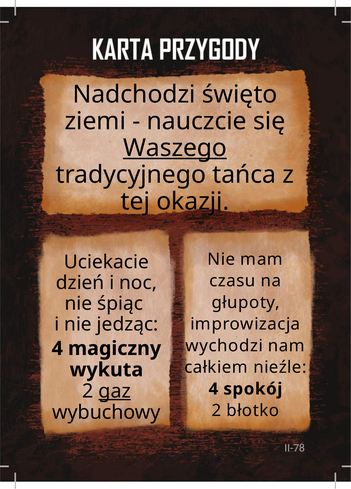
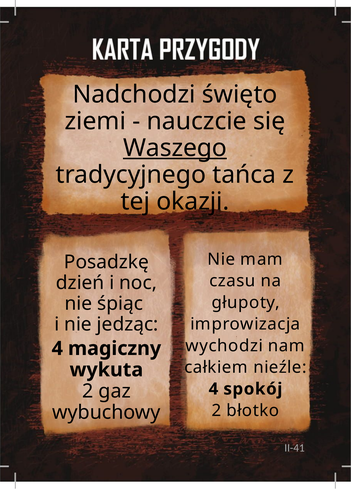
Uciekacie: Uciekacie -> Posadzkę (106, 262)
gaz underline: present -> none (115, 391)
II-78: II-78 -> II-41 (295, 447)
